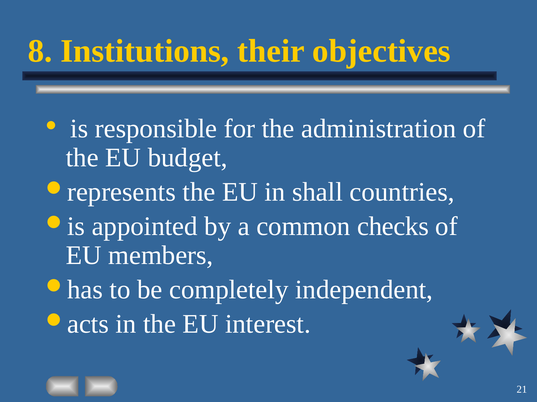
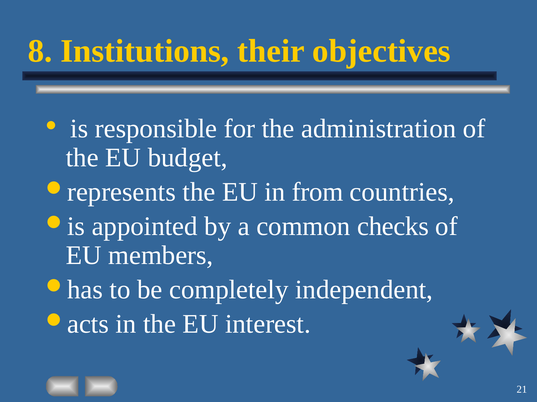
shall: shall -> from (318, 192)
